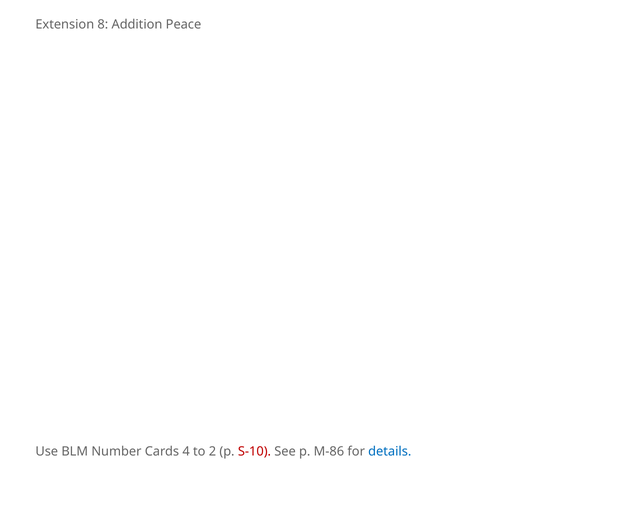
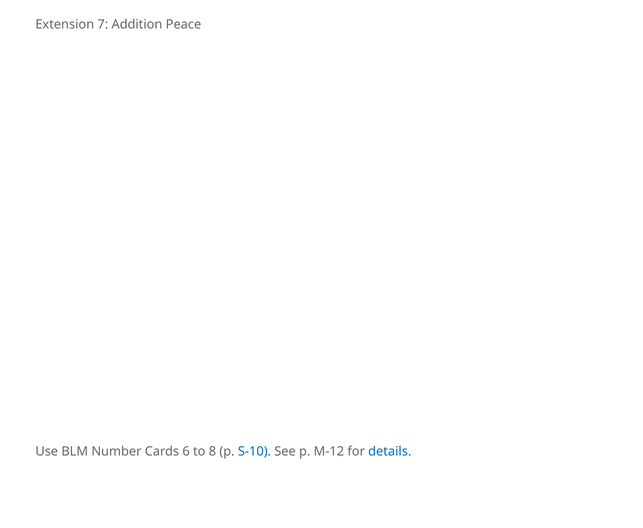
8: 8 -> 7 (103, 24)
4: 4 -> 6 (186, 451)
2: 2 -> 8 (212, 451)
S-10 colour: red -> blue (254, 451)
M-86: M-86 -> M-12 (329, 451)
